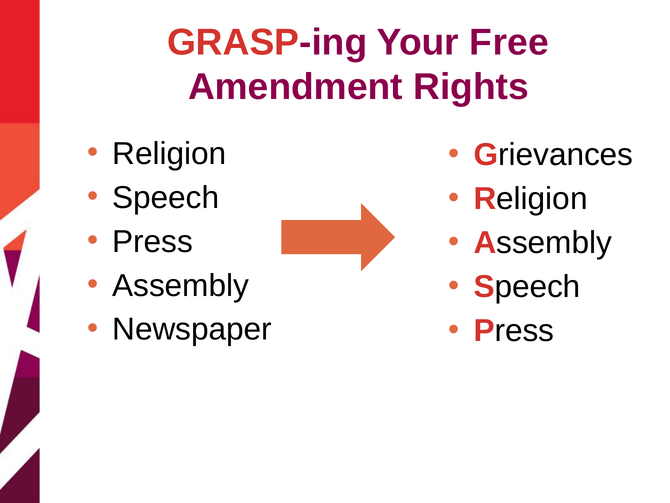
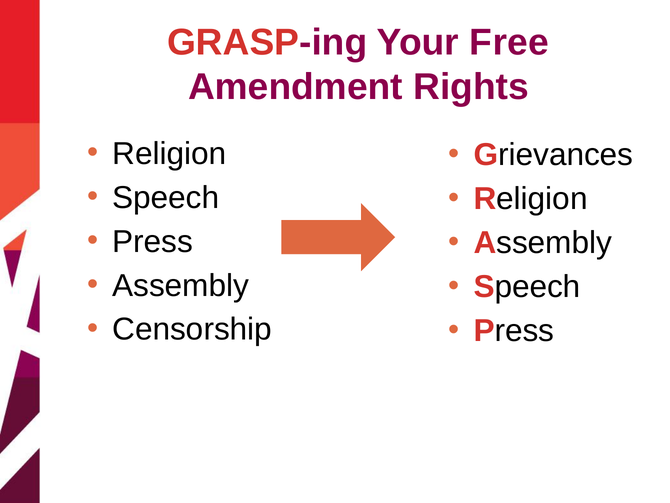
Newspaper: Newspaper -> Censorship (192, 329)
